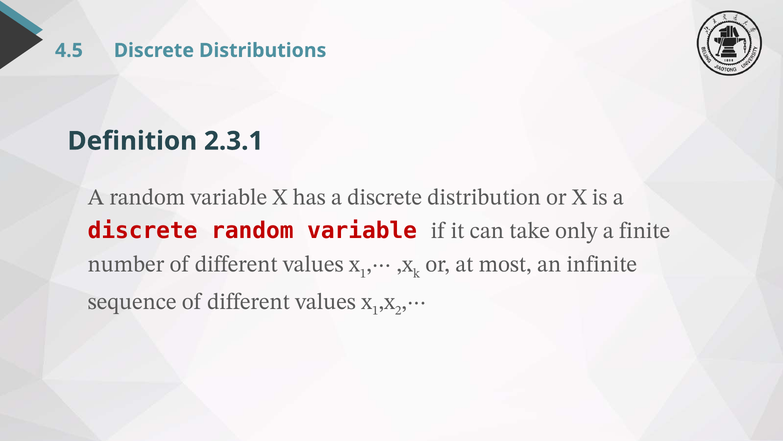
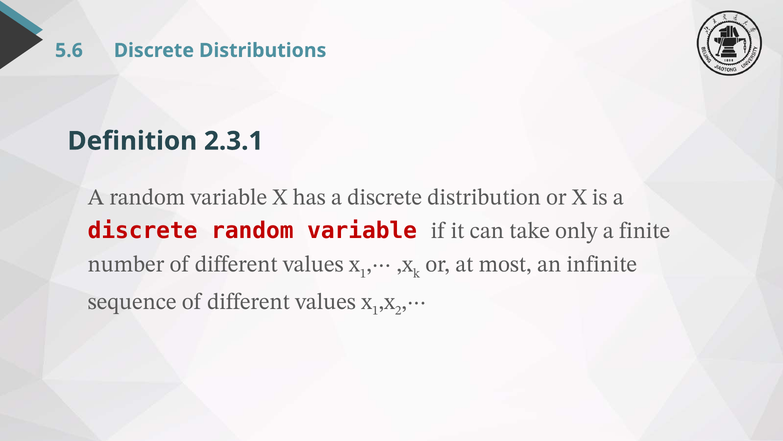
4.5: 4.5 -> 5.6 (69, 50)
